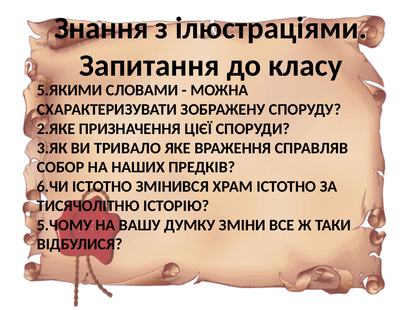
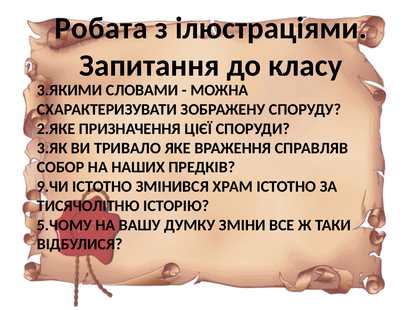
Знання: Знання -> Робата (101, 28)
5.ЯКИМИ: 5.ЯКИМИ -> 3.ЯКИМИ (70, 90)
6.ЧИ: 6.ЧИ -> 9.ЧИ (53, 186)
